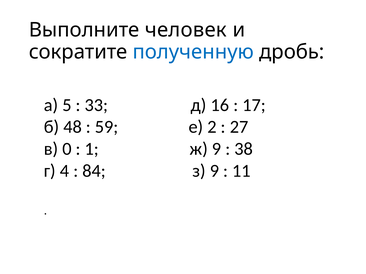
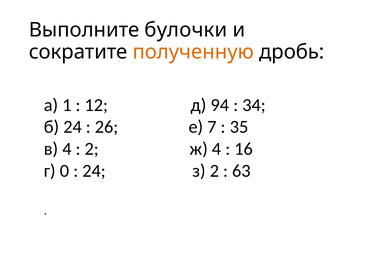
человек: человек -> булочки (186, 30)
полученную colour: blue -> orange (193, 52)
5: 5 -> 1 (67, 105)
33: 33 -> 12 (96, 105)
16: 16 -> 94 (220, 105)
17: 17 -> 34 (254, 105)
б 48: 48 -> 24 (73, 127)
59: 59 -> 26 (107, 127)
2: 2 -> 7 (212, 127)
27: 27 -> 35 (239, 127)
в 0: 0 -> 4 (67, 149)
1: 1 -> 2 (92, 149)
ж 9: 9 -> 4 (217, 149)
38: 38 -> 16 (244, 149)
4: 4 -> 0 (65, 171)
84: 84 -> 24 (94, 171)
з 9: 9 -> 2 (214, 171)
11: 11 -> 63 (241, 171)
